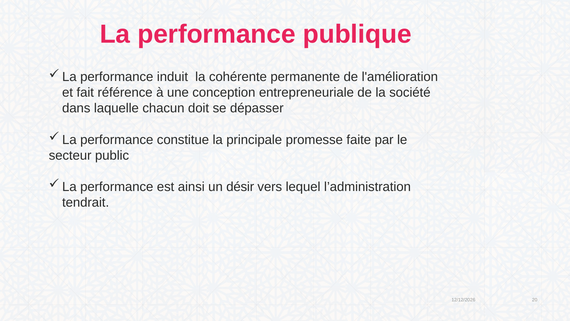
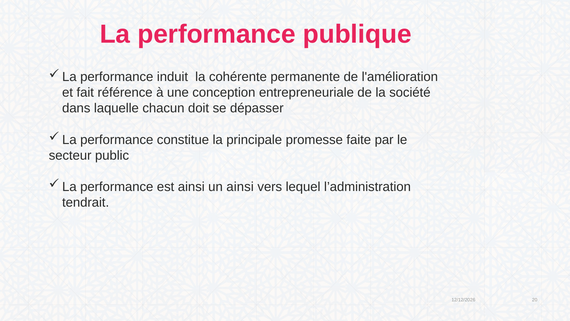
un désir: désir -> ainsi (240, 187)
